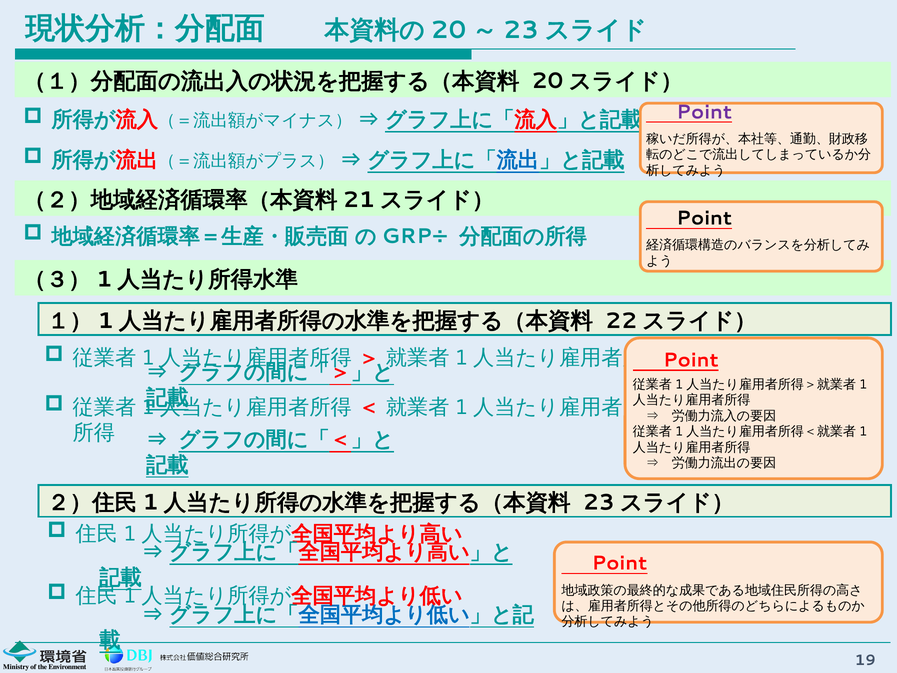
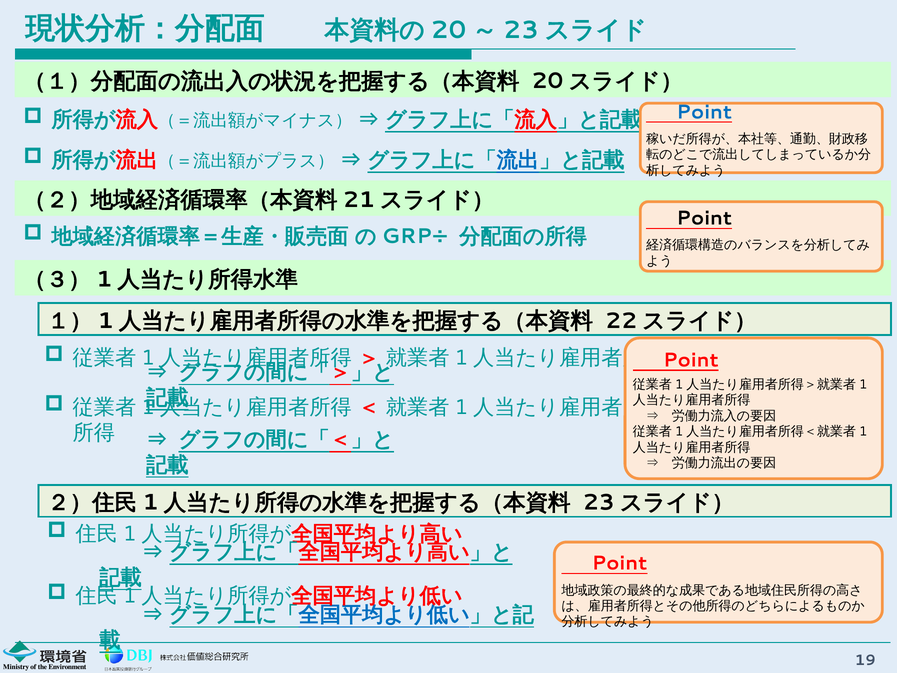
Point colour: purple -> blue (704, 112)
